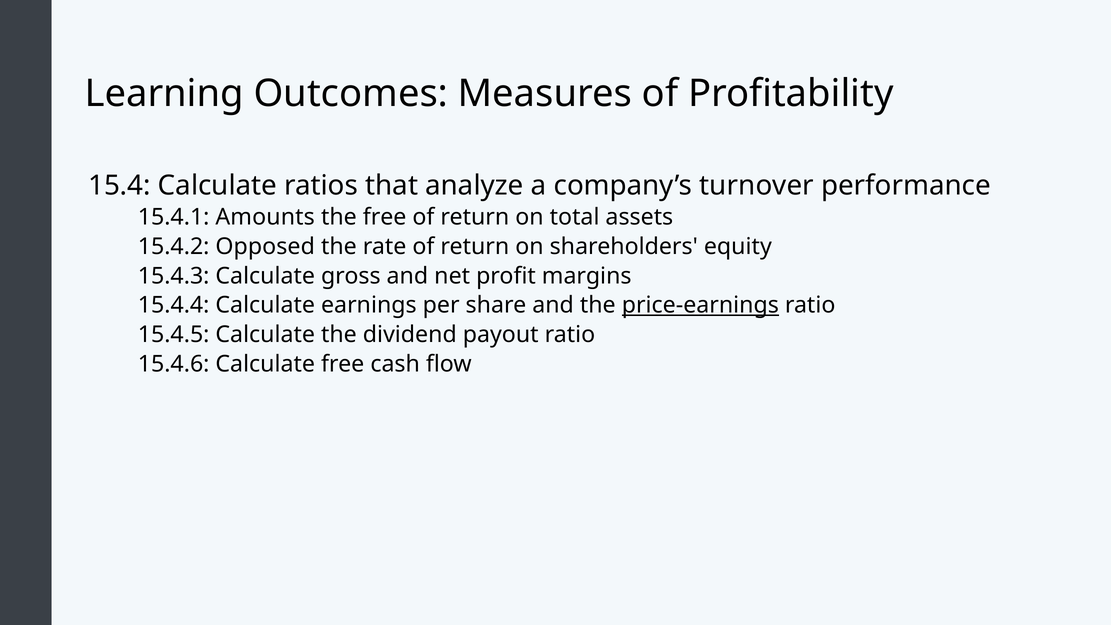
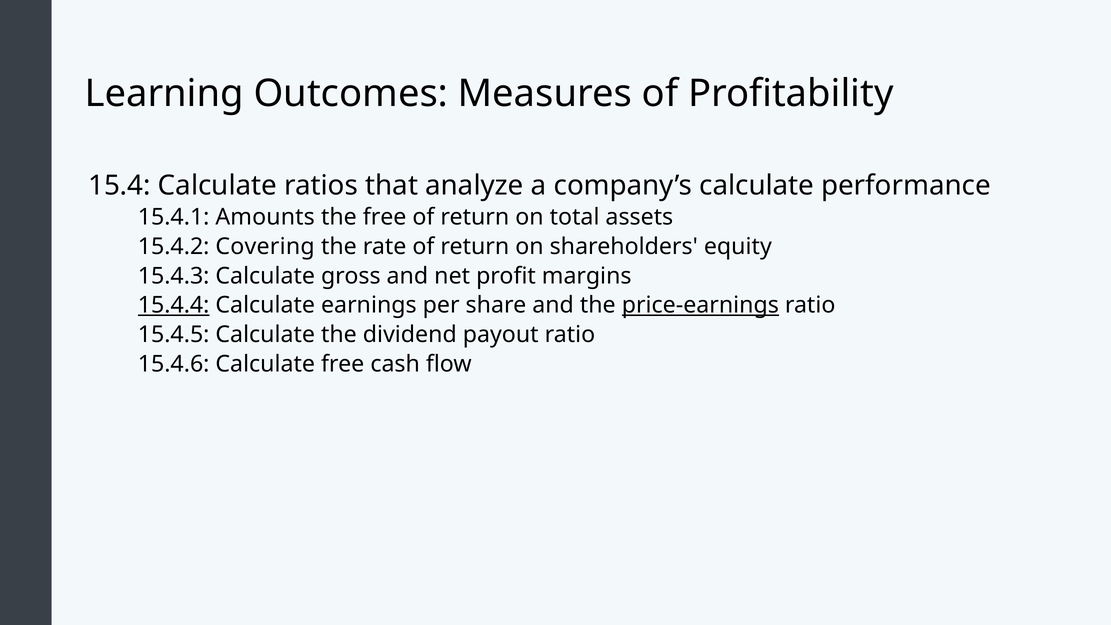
company’s turnover: turnover -> calculate (757, 185)
Opposed: Opposed -> Covering (265, 247)
15.4.4 underline: none -> present (174, 305)
